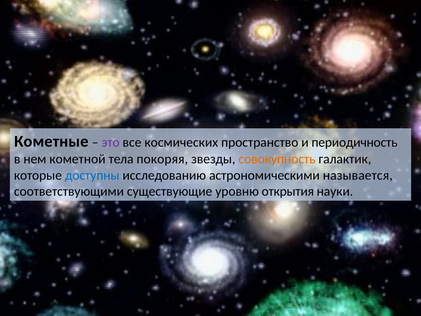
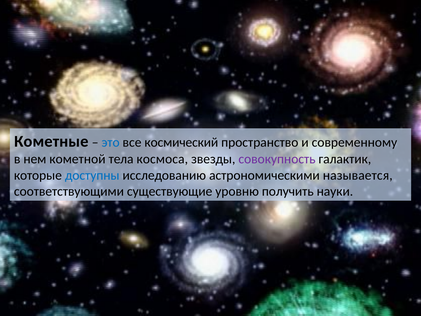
это colour: purple -> blue (111, 142)
космических: космических -> космический (181, 142)
периодичность: периодичность -> современному (354, 142)
покоряя: покоряя -> космоса (162, 159)
совокупность colour: orange -> purple (277, 159)
открытия: открытия -> получить (288, 191)
